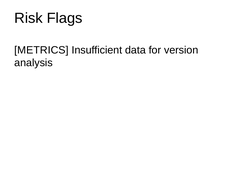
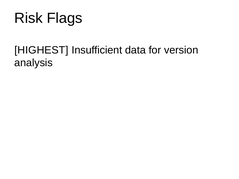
METRICS: METRICS -> HIGHEST (41, 50)
